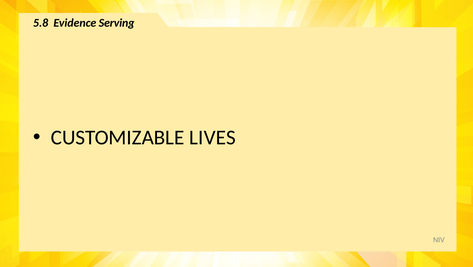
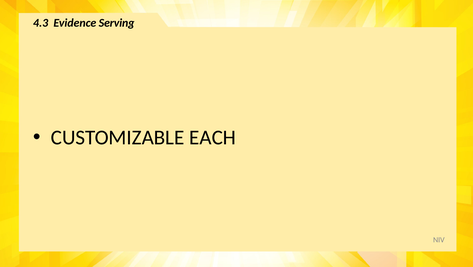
5.8: 5.8 -> 4.3 (41, 23)
LIVES: LIVES -> EACH (213, 138)
